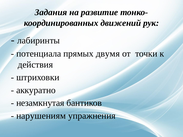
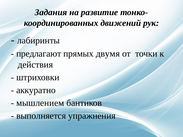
потенциала: потенциала -> предлагают (39, 54)
незамкнутая: незамкнутая -> мышлением (40, 103)
нарушениям: нарушениям -> выполняется (41, 116)
